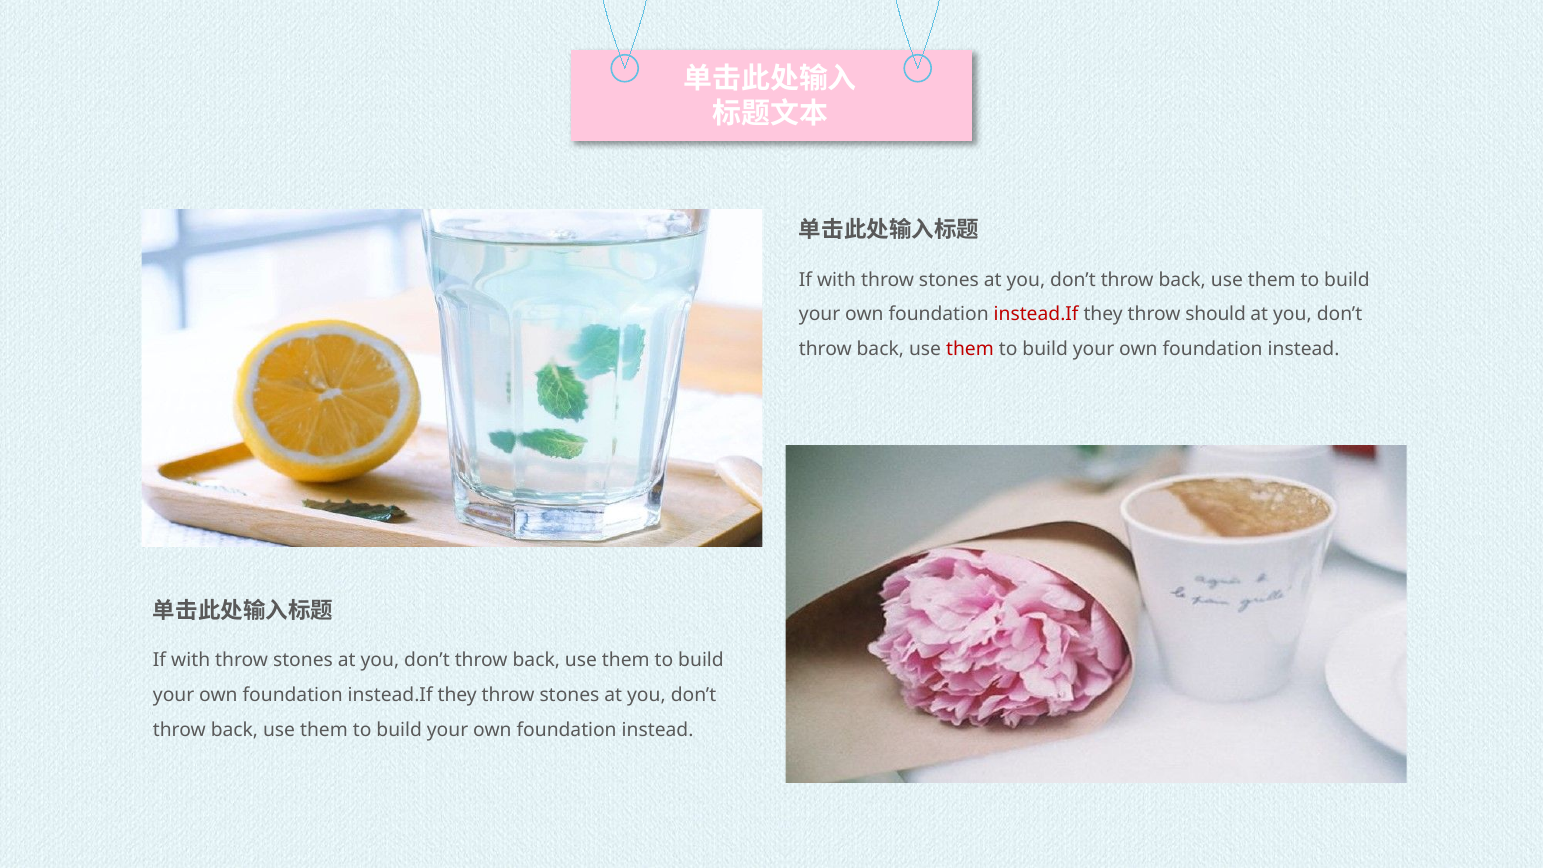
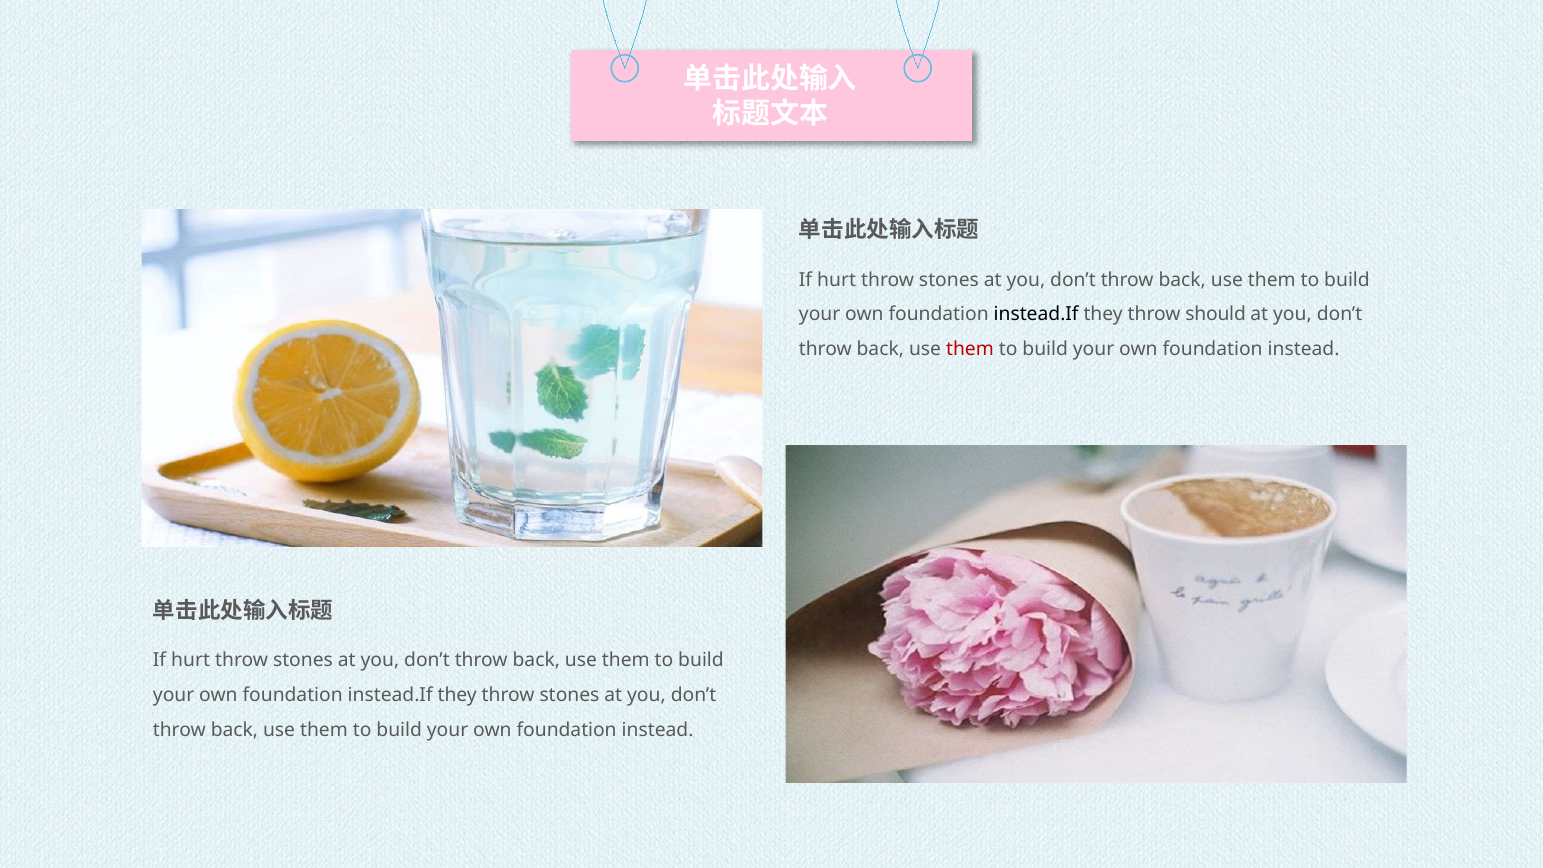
with: with -> hurt (837, 280)
instead.If colour: red -> black (1036, 315)
with: with -> hurt (191, 660)
